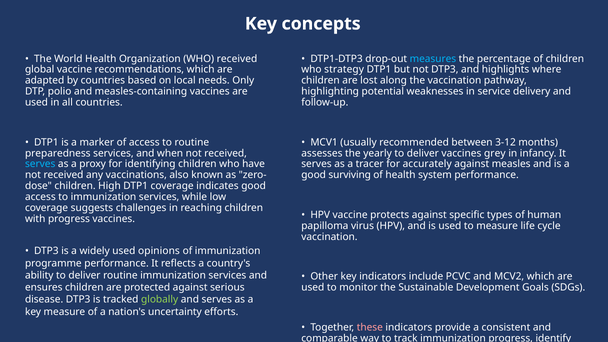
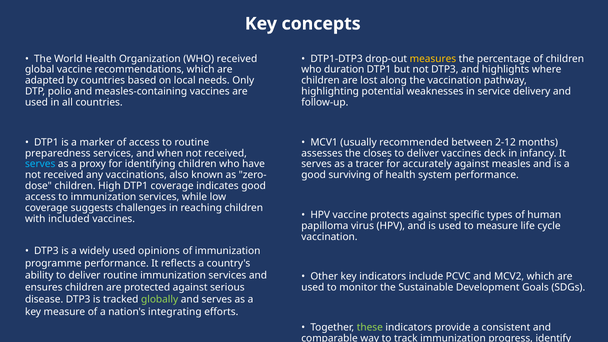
measures colour: light blue -> yellow (433, 59)
strategy: strategy -> duration (344, 70)
3-12: 3-12 -> 2-12 (506, 142)
yearly: yearly -> closes (378, 153)
grey: grey -> deck (495, 153)
with progress: progress -> included (69, 219)
uncertainty: uncertainty -> integrating (175, 312)
these colour: pink -> light green (370, 327)
